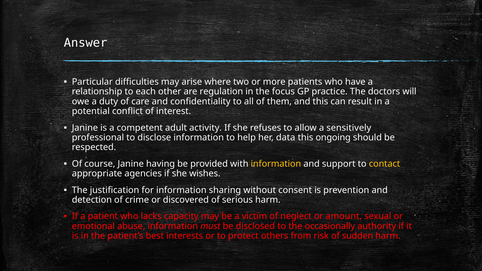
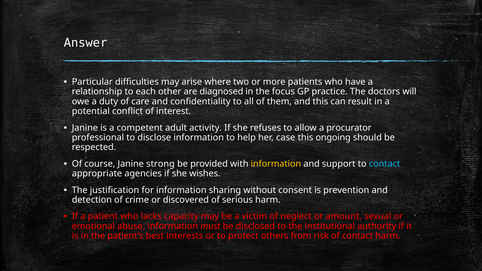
regulation: regulation -> diagnosed (221, 92)
sensitively: sensitively -> procurator (349, 128)
data: data -> case (286, 138)
having: having -> strong (160, 164)
contact colour: yellow -> light blue (385, 164)
occasionally: occasionally -> institutional (330, 226)
of sudden: sudden -> contact (358, 236)
